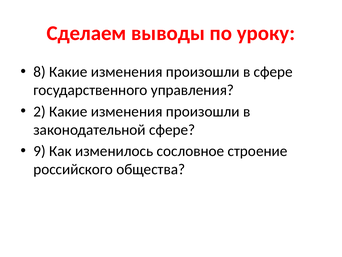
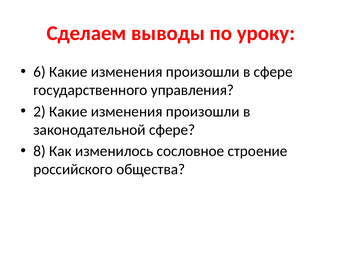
8: 8 -> 6 (40, 72)
9: 9 -> 8 (40, 151)
